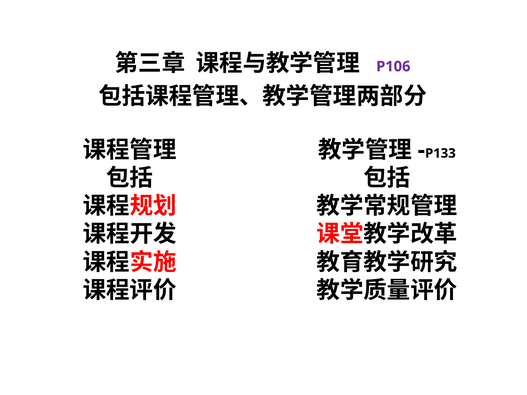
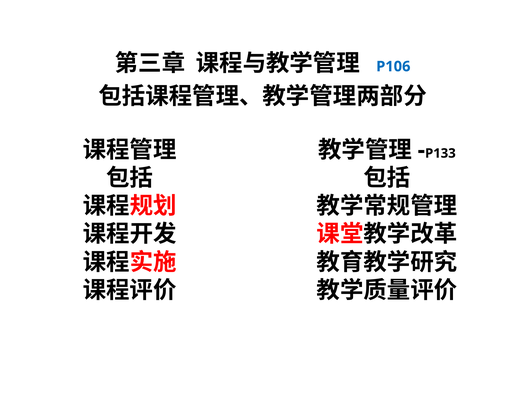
P106 colour: purple -> blue (393, 67)
